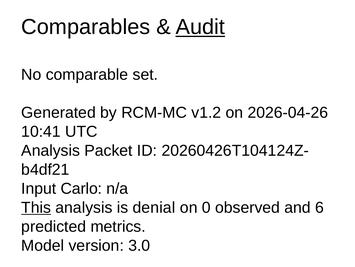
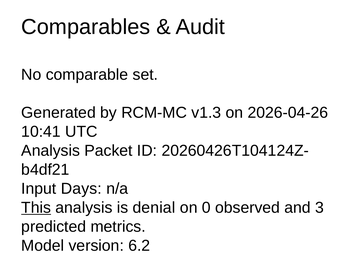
Audit underline: present -> none (200, 27)
v1.2: v1.2 -> v1.3 (206, 112)
Carlo: Carlo -> Days (81, 188)
6: 6 -> 3 (320, 207)
3.0: 3.0 -> 6.2 (139, 245)
